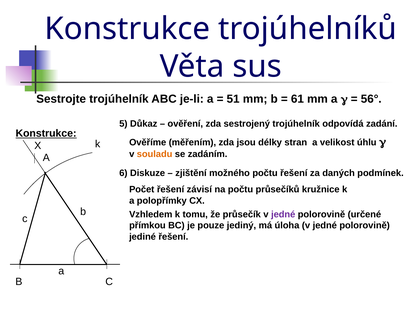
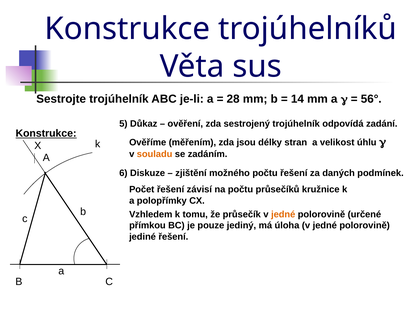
51: 51 -> 28 (233, 99)
61: 61 -> 14 (297, 99)
jedné colour: purple -> orange (283, 214)
